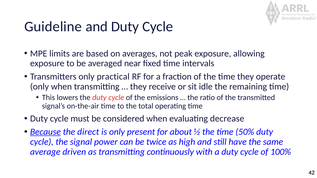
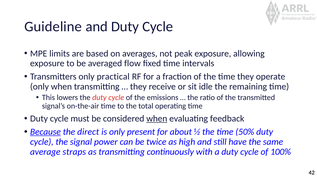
near: near -> flow (132, 64)
when underline: none -> present (157, 119)
decrease: decrease -> feedback (227, 119)
driven: driven -> straps (74, 152)
